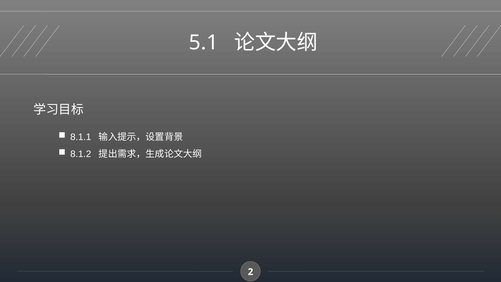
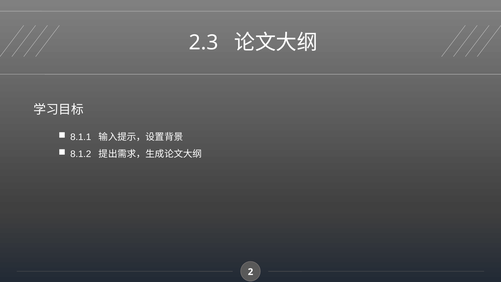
5.1: 5.1 -> 2.3 (204, 43)
